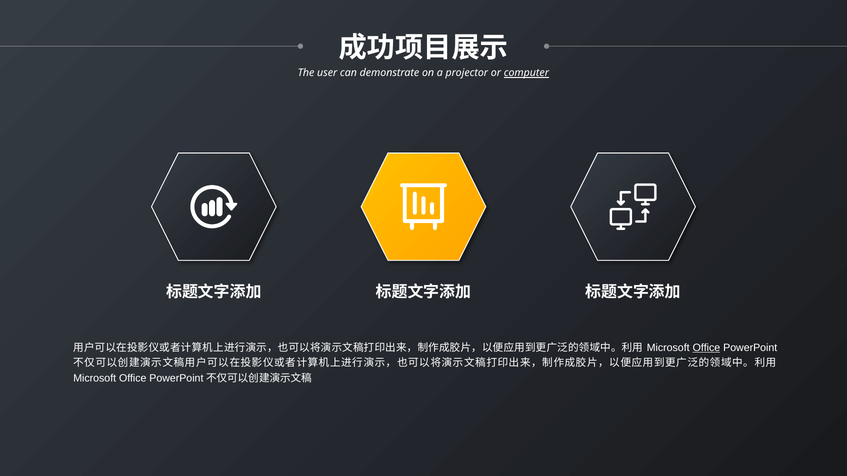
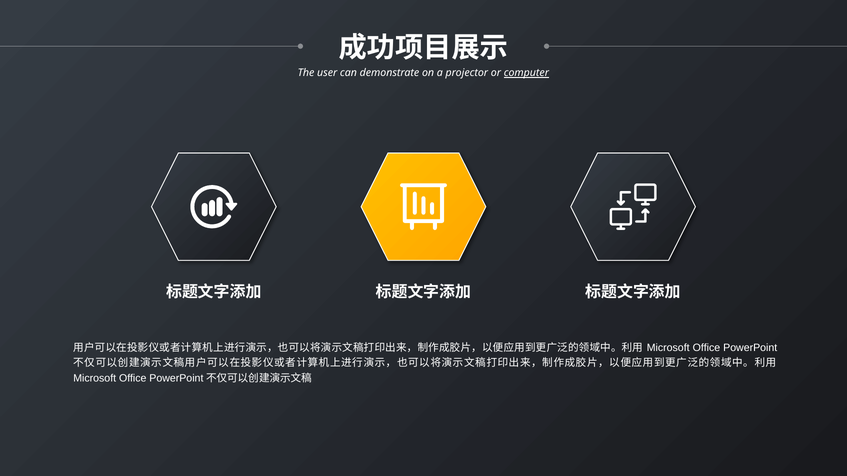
Office underline: present -> none (706, 348)
